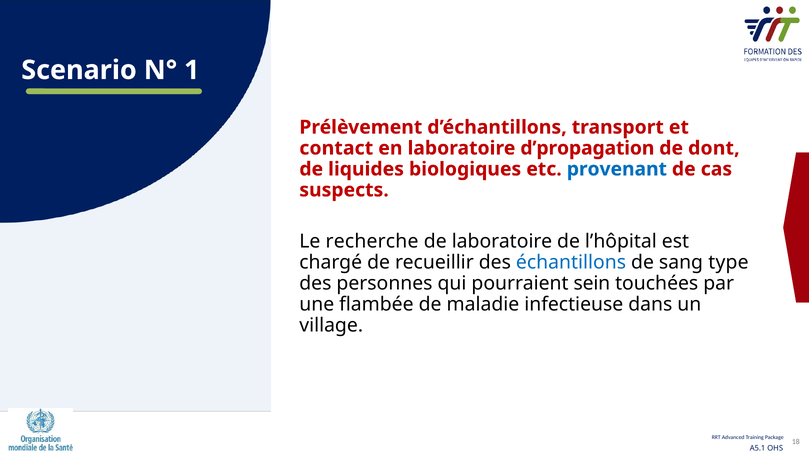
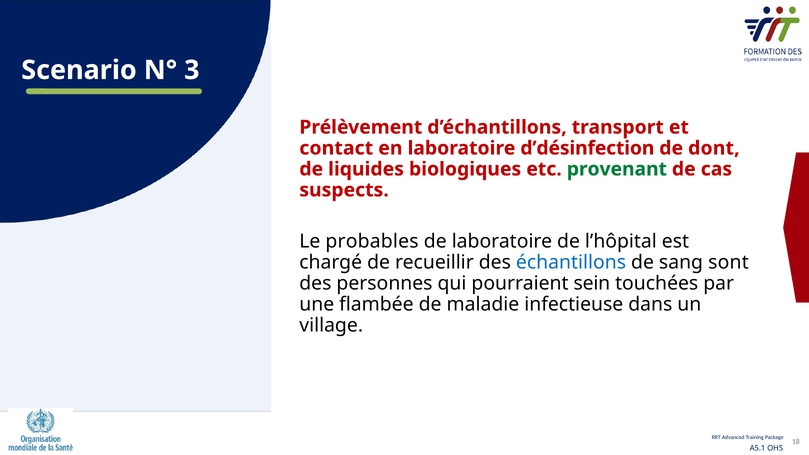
1: 1 -> 3 (192, 70)
d’propagation: d’propagation -> d’désinfection (587, 148)
provenant colour: blue -> green (617, 169)
recherche: recherche -> probables (372, 241)
type: type -> sont (728, 262)
